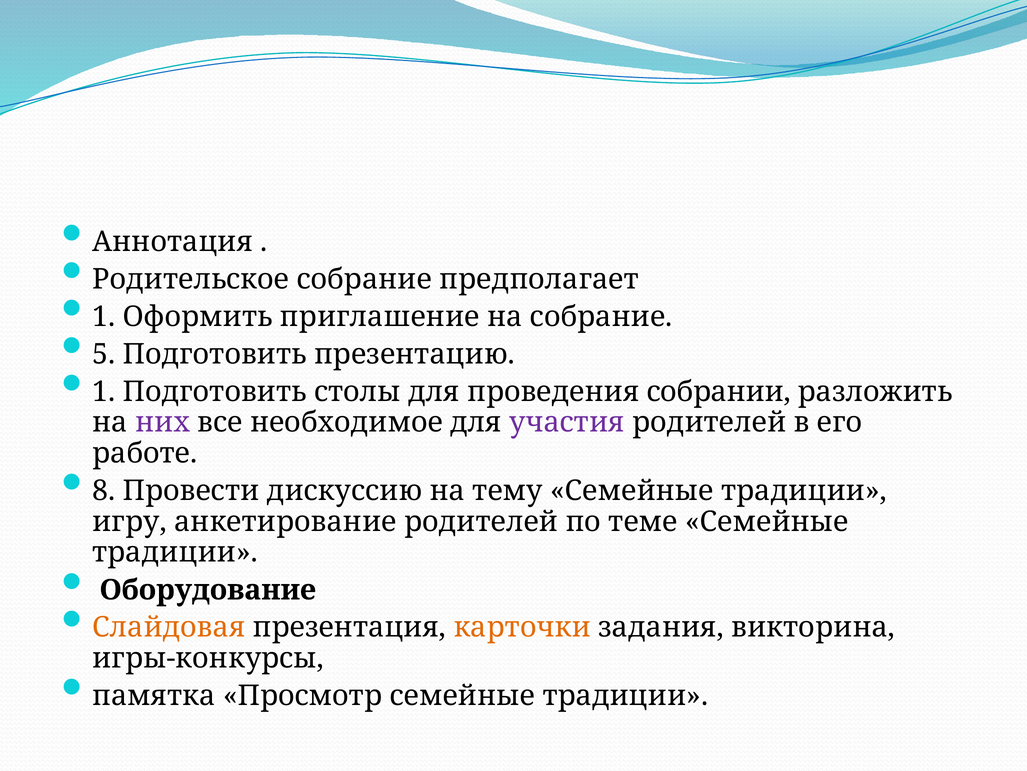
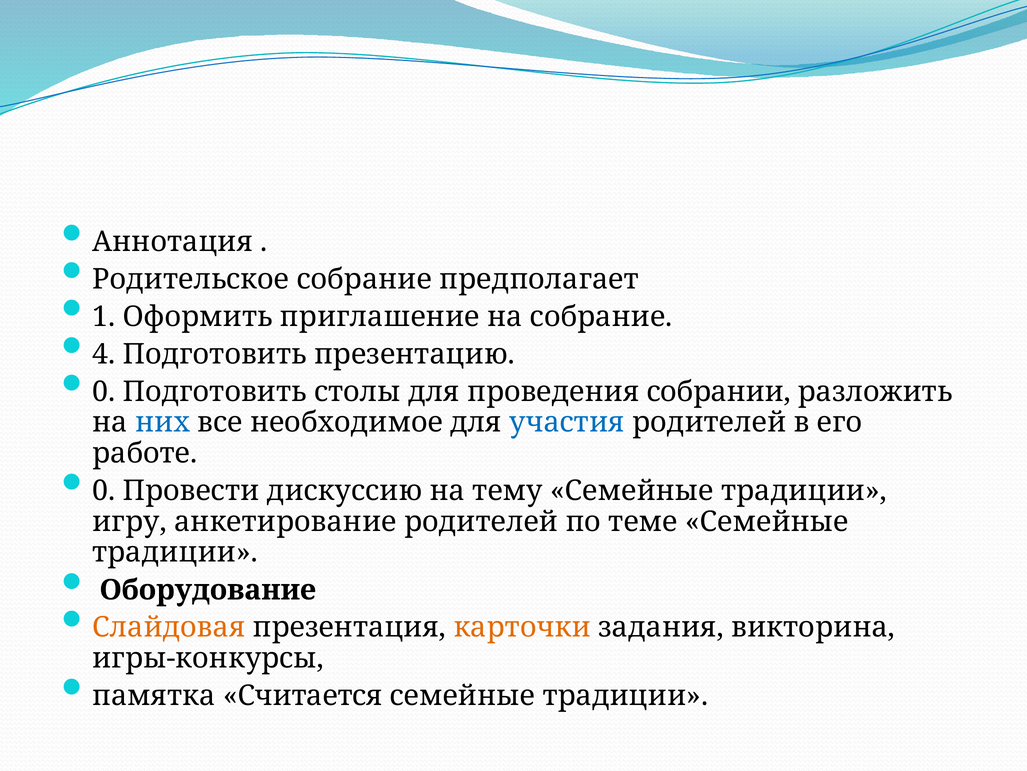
5: 5 -> 4 (104, 354)
1: 1 -> 0 (104, 391)
них colour: purple -> blue (163, 422)
участия colour: purple -> blue (567, 422)
8: 8 -> 0 (104, 490)
Просмотр: Просмотр -> Считается (303, 695)
